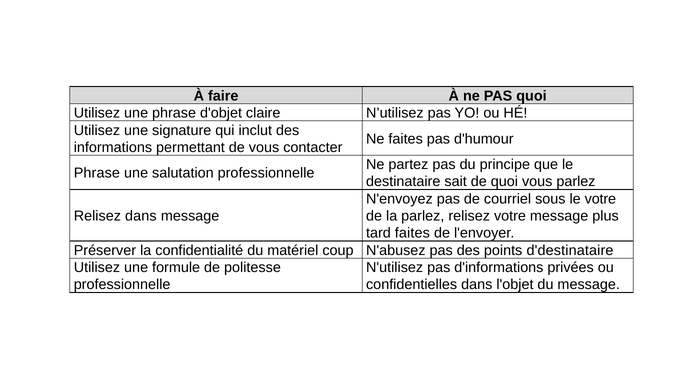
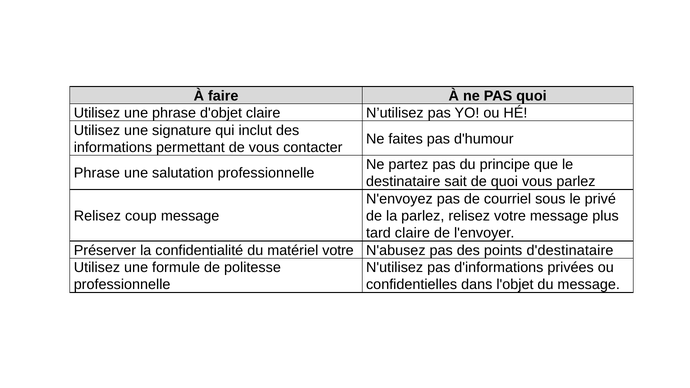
le votre: votre -> privé (600, 199)
Relisez dans: dans -> coup (141, 216)
tard faites: faites -> claire (412, 233)
matériel coup: coup -> votre (338, 250)
